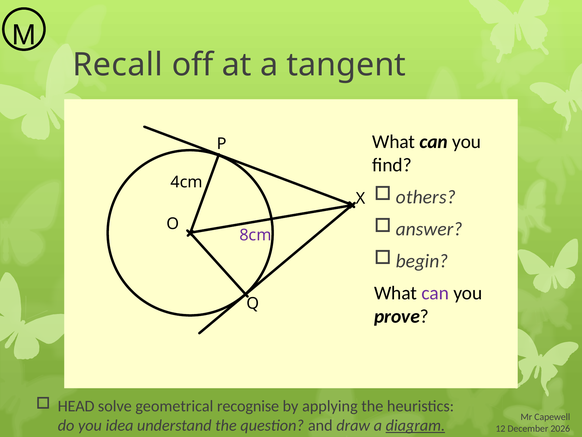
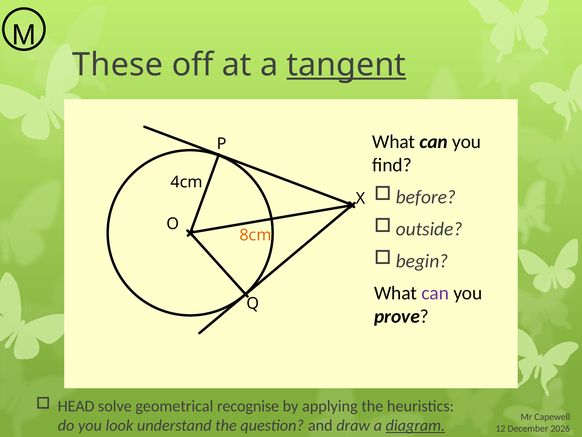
Recall: Recall -> These (118, 65)
tangent underline: none -> present (346, 65)
others: others -> before (426, 197)
answer: answer -> outside (429, 229)
8cm colour: purple -> orange (255, 235)
idea: idea -> look (119, 425)
